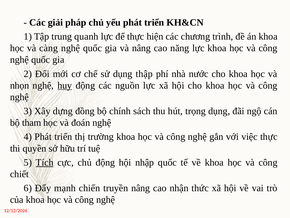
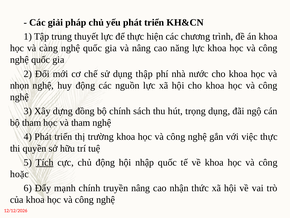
quanh: quanh -> thuyết (86, 36)
huy underline: present -> none (65, 85)
và đoán: đoán -> tham (81, 122)
chiết: chiết -> hoặc (19, 174)
mạnh chiến: chiến -> chính (90, 188)
